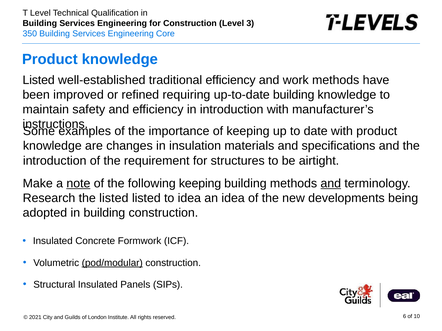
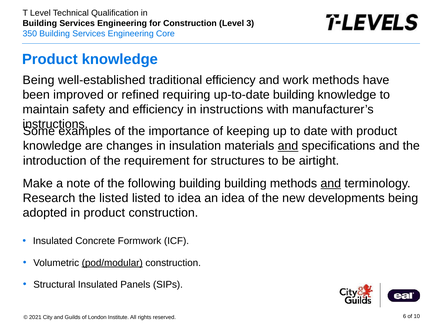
Listed: Listed -> Being (39, 80)
in introduction: introduction -> instructions (232, 110)
and underline: none -> present (288, 146)
note underline: present -> none (78, 184)
following keeping: keeping -> building (200, 184)
adopted in building: building -> product (104, 213)
